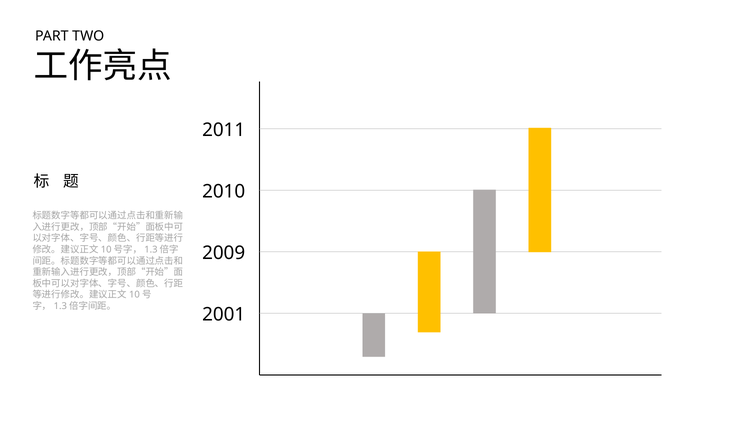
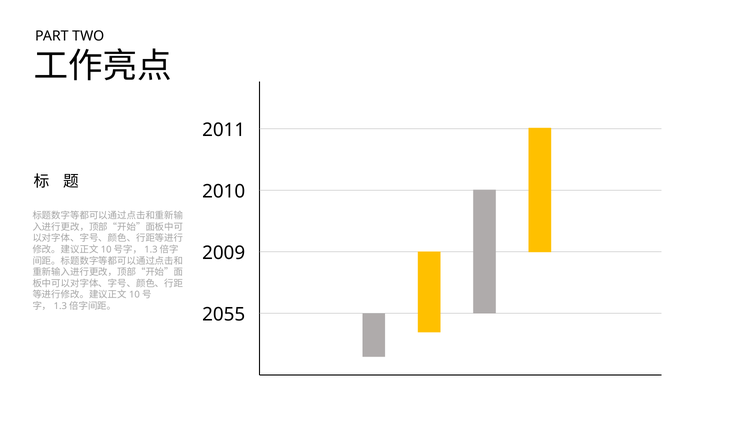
2001: 2001 -> 2055 (224, 315)
